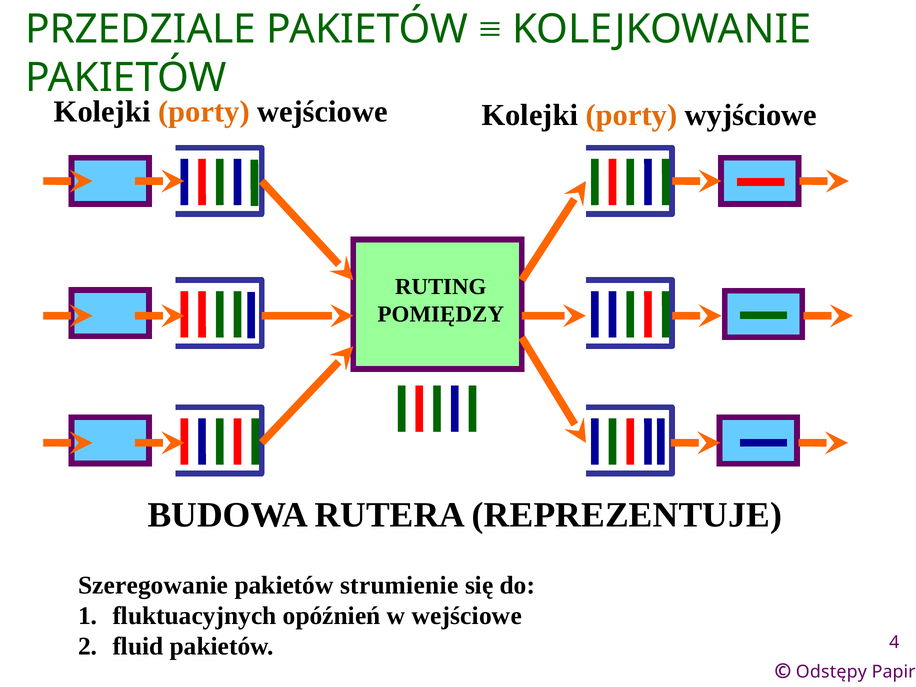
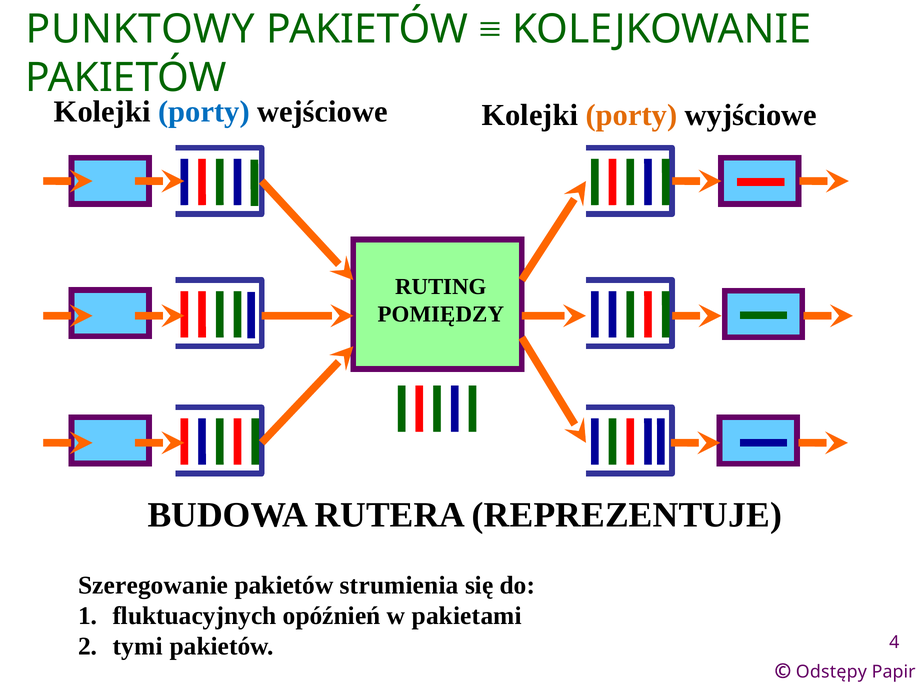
PRZEDZIALE: PRZEDZIALE -> PUNKTOWY (140, 29)
porty colour: orange -> blue (204, 112)
strumienie: strumienie -> strumienia (399, 585)
w wejściowe: wejściowe -> pakietami (467, 616)
fluid: fluid -> tymi (138, 646)
